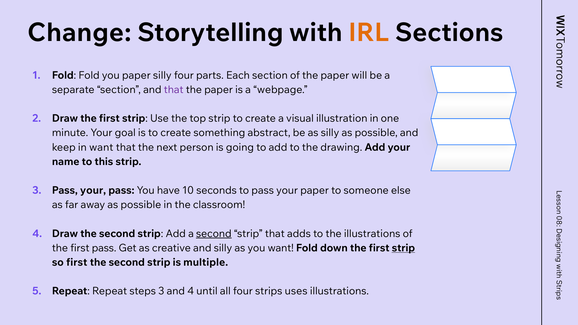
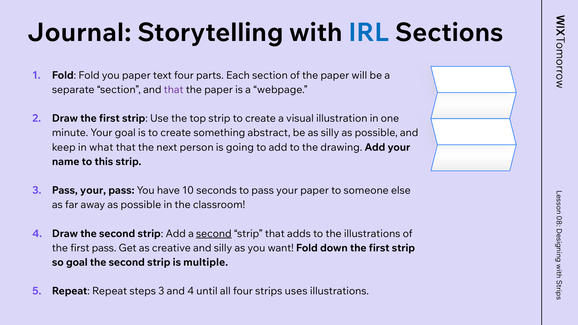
Change: Change -> Journal (79, 33)
IRL colour: orange -> blue (369, 33)
paper silly: silly -> text (162, 75)
in want: want -> what (101, 147)
strip underline: present -> none (403, 248)
so first: first -> goal (77, 263)
